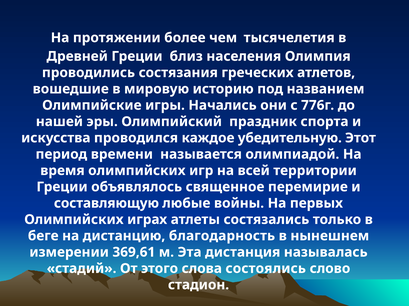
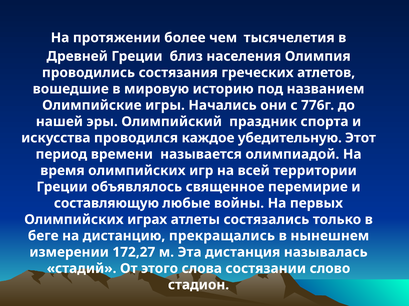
благодарность: благодарность -> прекращались (222, 236)
369,61: 369,61 -> 172,27 (134, 253)
состоялись: состоялись -> состязании (266, 269)
